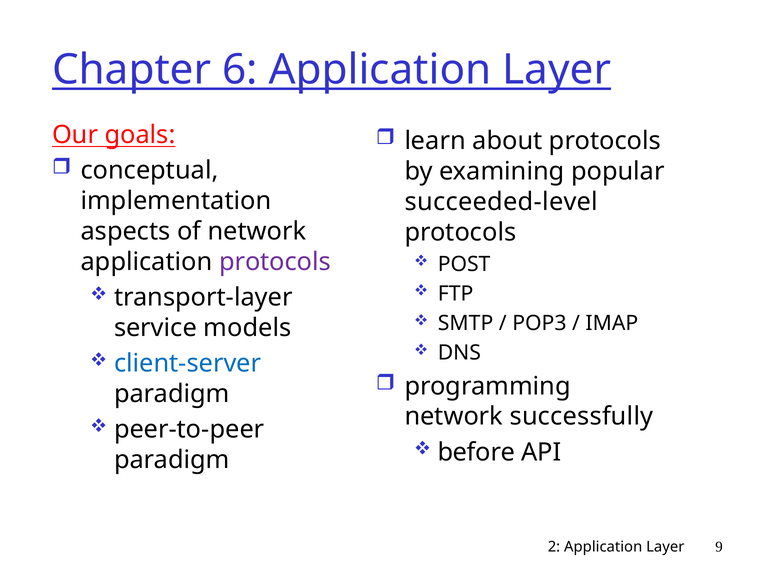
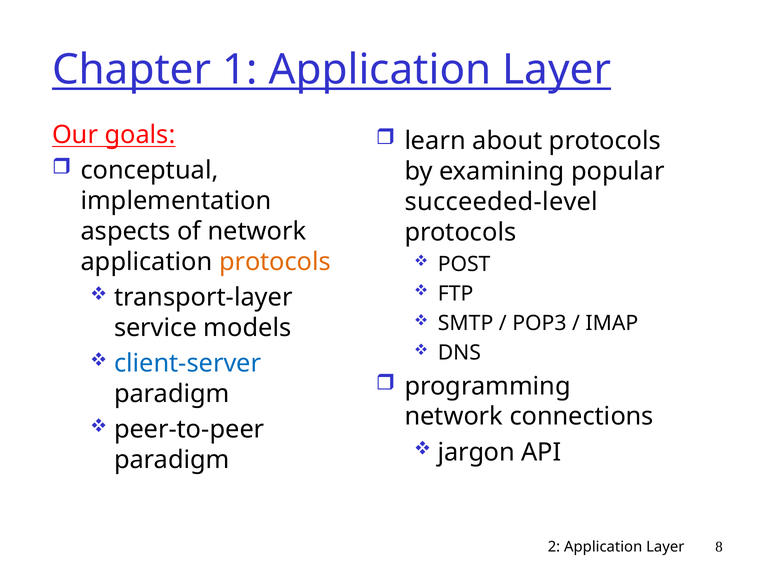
6: 6 -> 1 (240, 70)
protocols colour: purple -> orange (275, 262)
successfully: successfully -> connections (582, 417)
before: before -> jargon (476, 453)
9: 9 -> 8 (719, 547)
